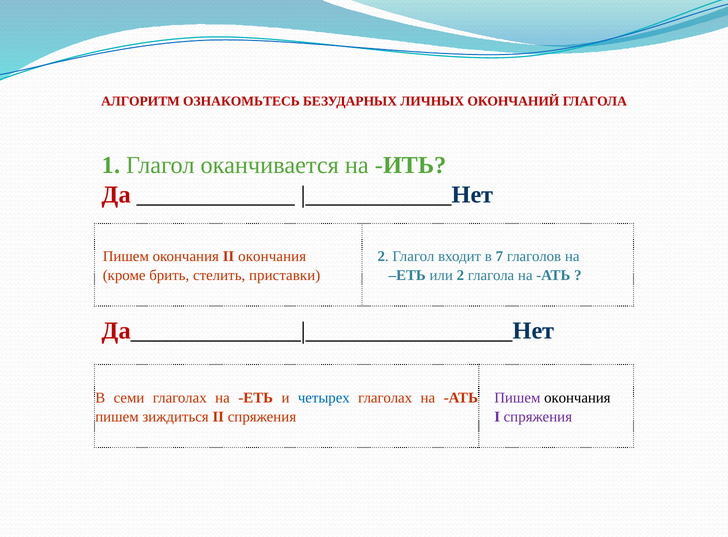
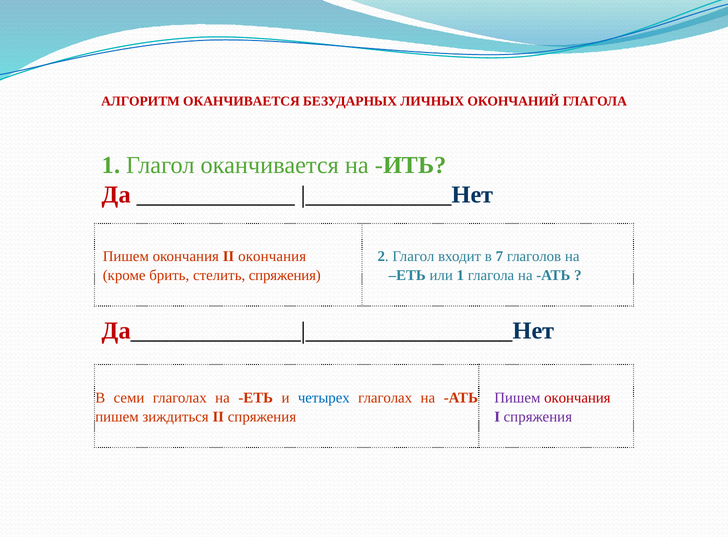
АЛГОРИТМ ОЗНАКОМЬТЕСЬ: ОЗНАКОМЬТЕСЬ -> ОКАНЧИВАЕТСЯ (241, 101)
стелить приставки: приставки -> спряжения (285, 275)
или 2: 2 -> 1 (460, 275)
окончания colour: black -> red (577, 397)
